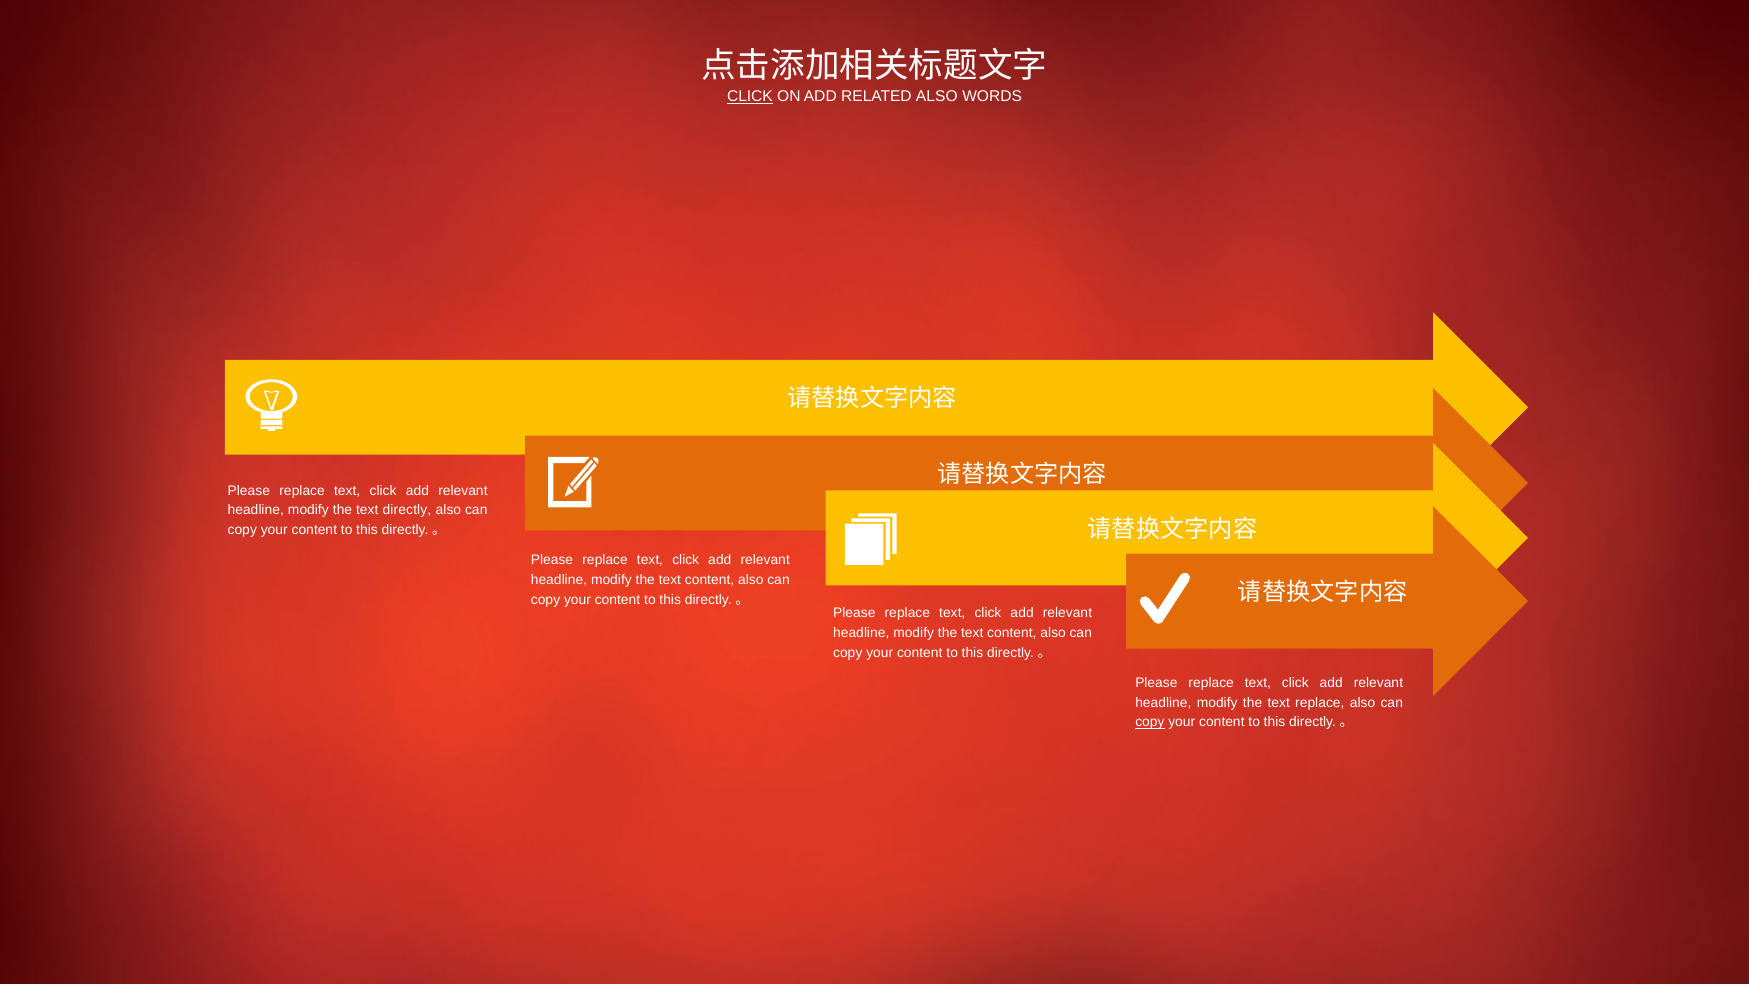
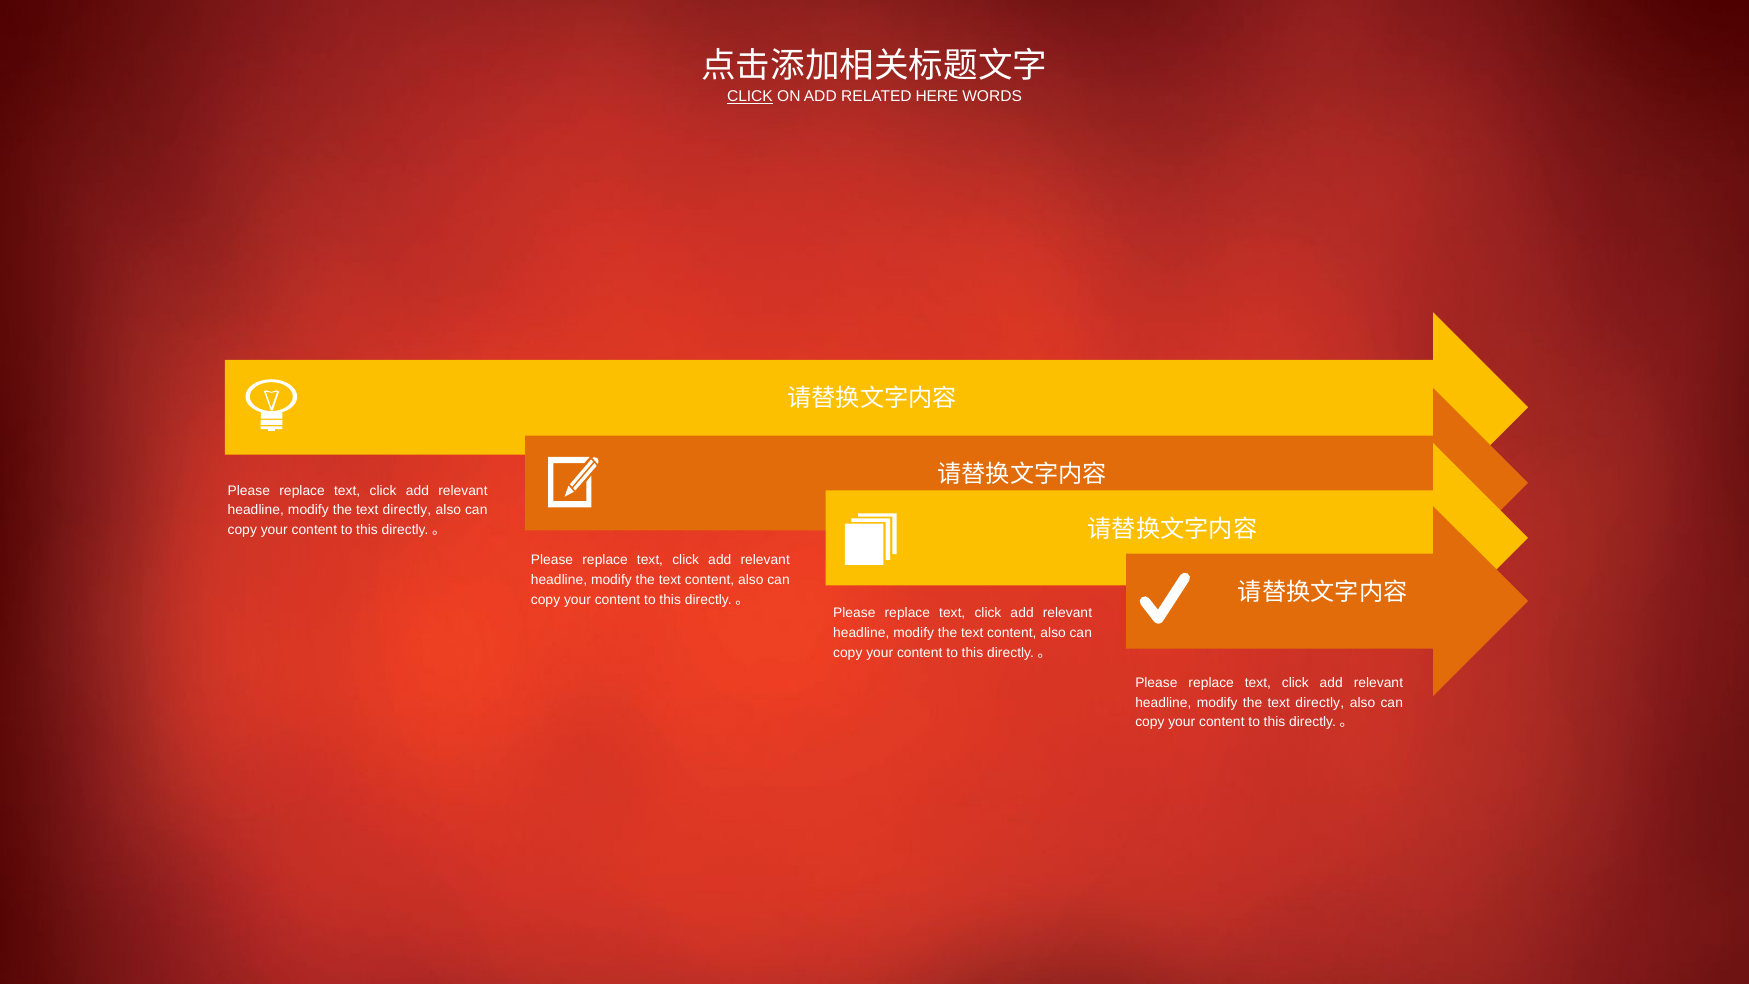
RELATED ALSO: ALSO -> HERE (937, 96)
replace: replace -> directly (1320, 702)
copy underline: present -> none (1150, 722)
